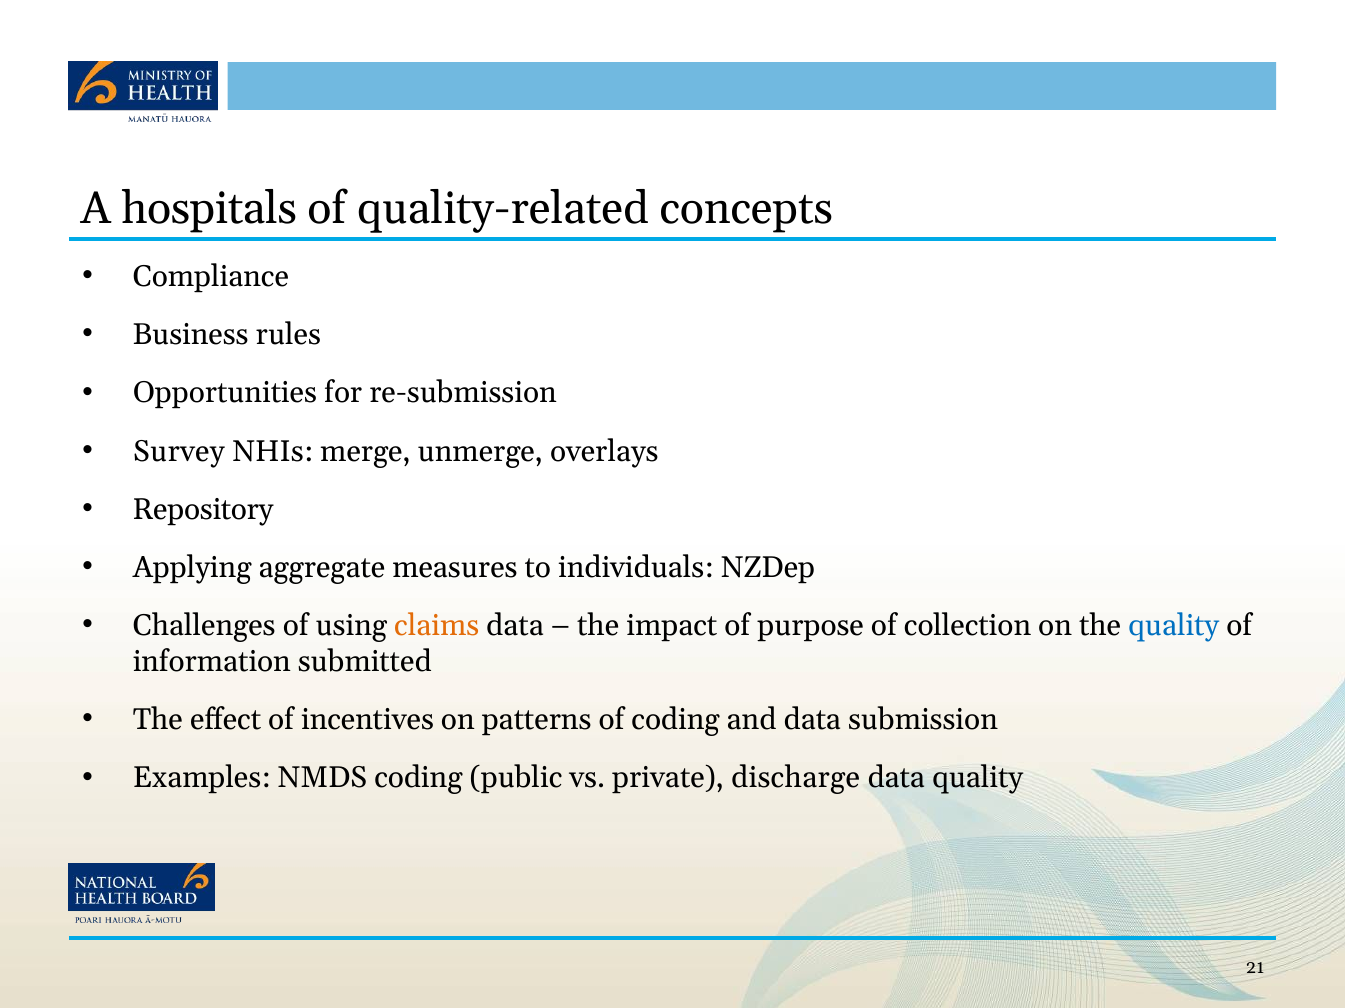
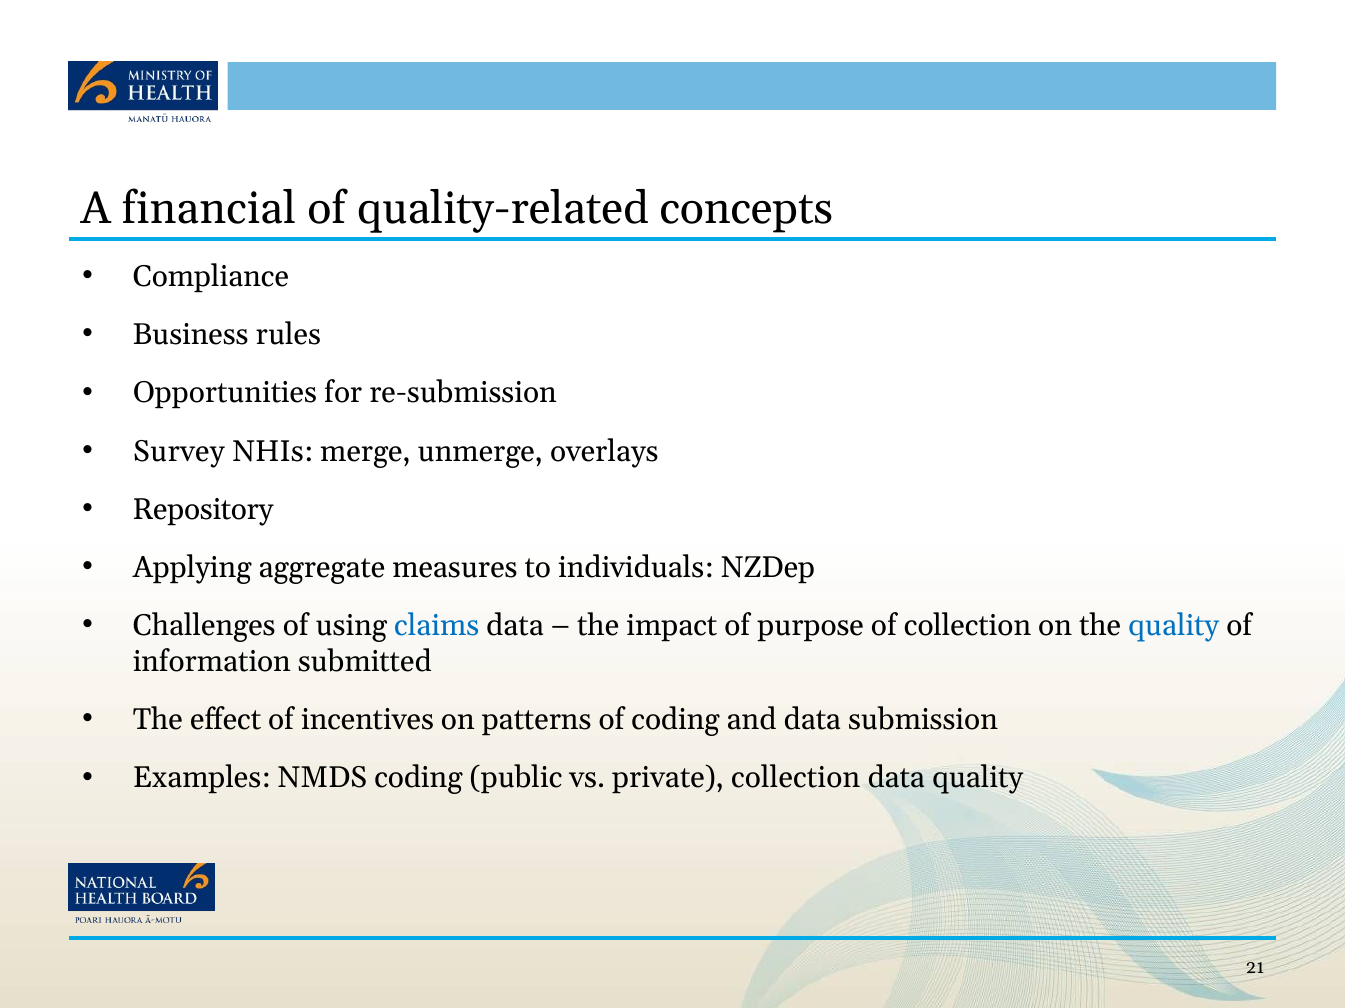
hospitals: hospitals -> financial (209, 209)
claims colour: orange -> blue (437, 626)
private discharge: discharge -> collection (796, 779)
